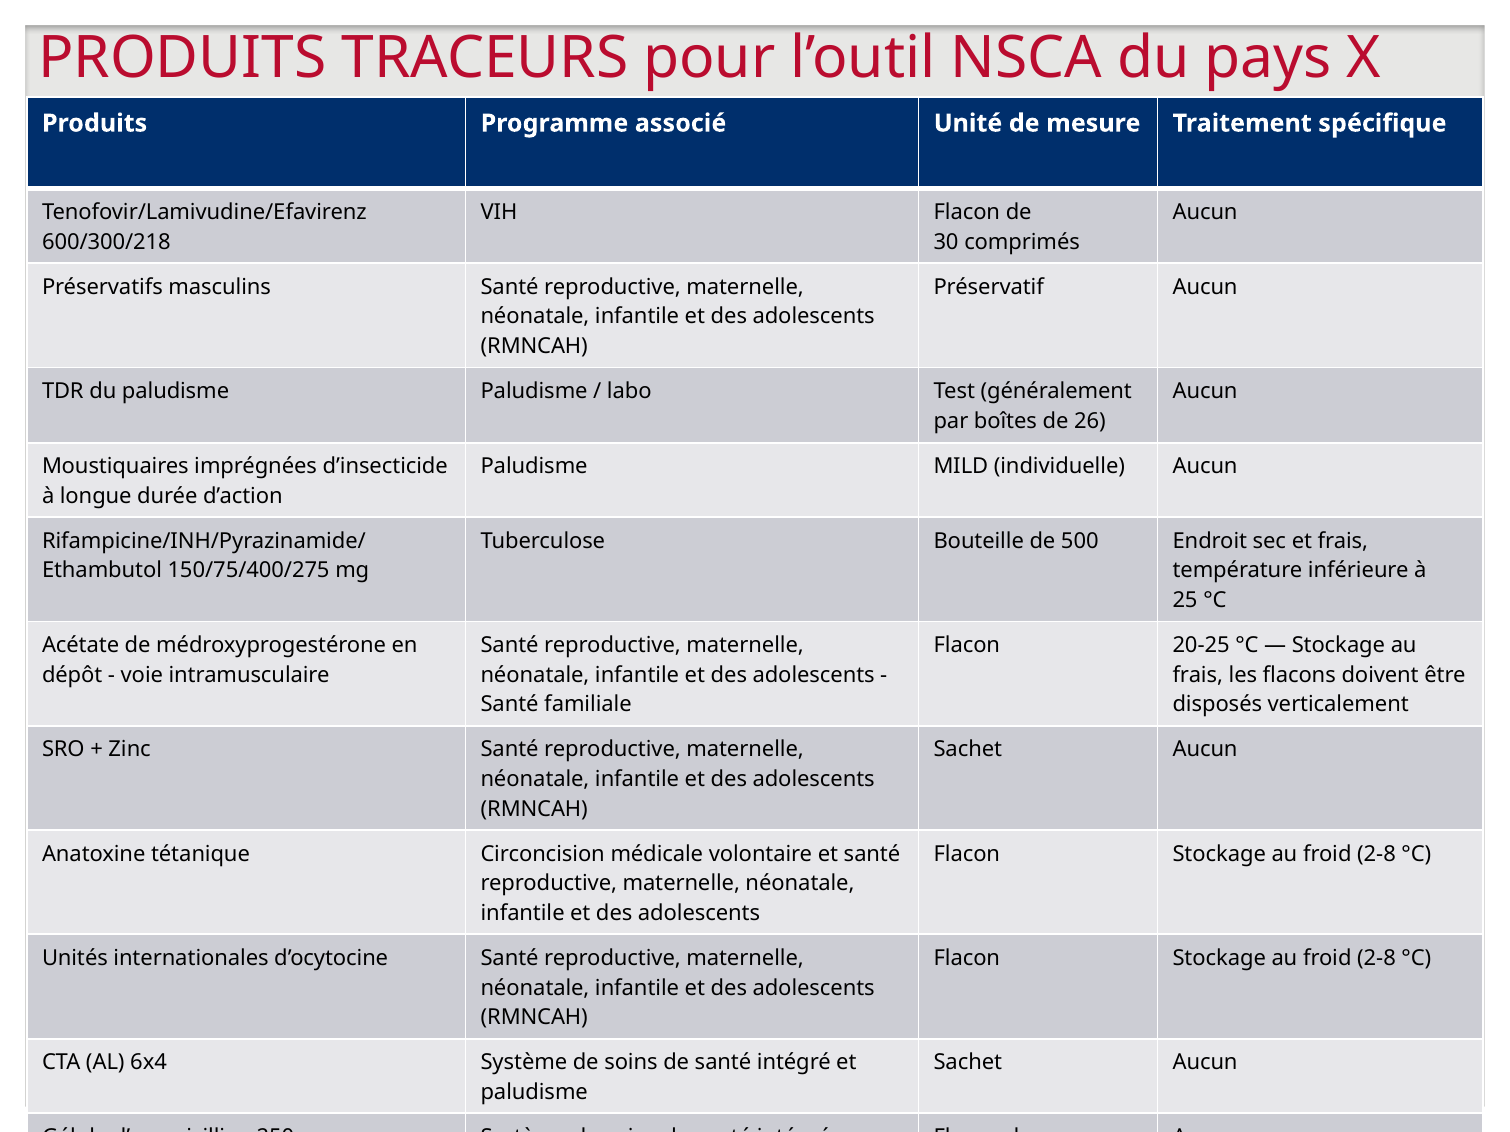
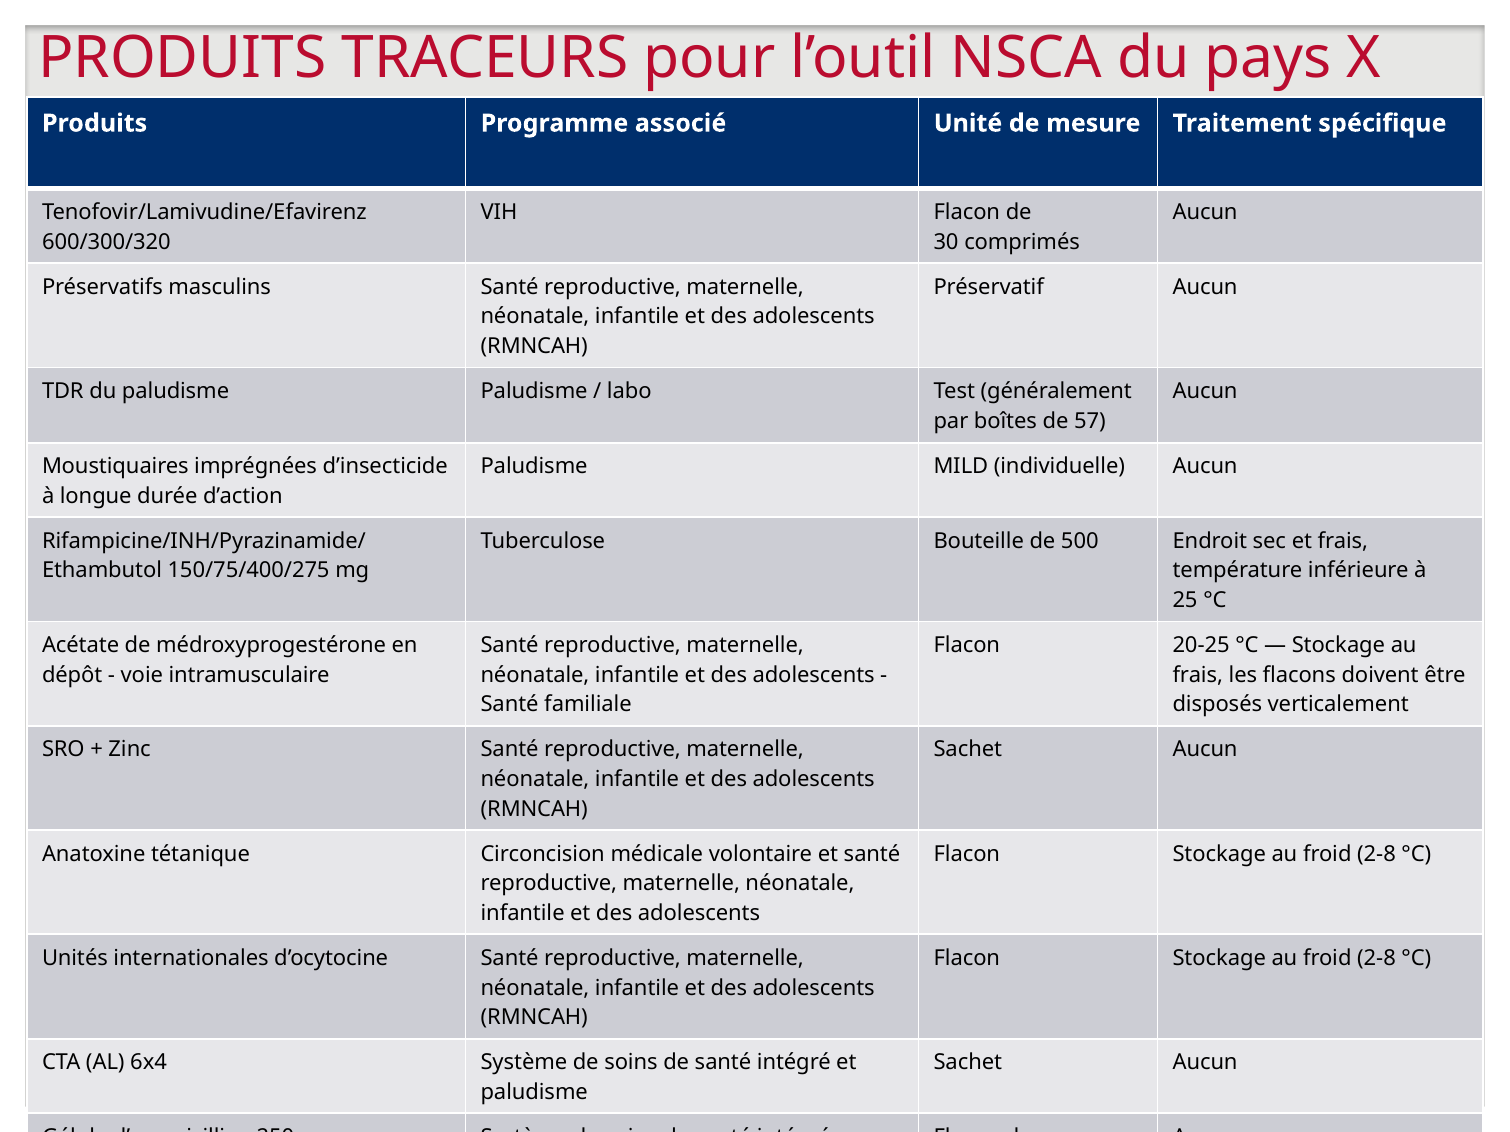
600/300/218: 600/300/218 -> 600/300/320 (106, 242)
26: 26 -> 57 (1090, 421)
